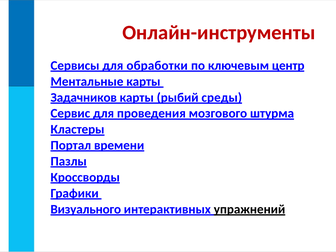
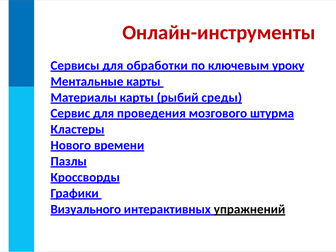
центр: центр -> уроку (288, 66)
Задачников: Задачников -> Материалы (84, 97)
Портал: Портал -> Нового (71, 145)
